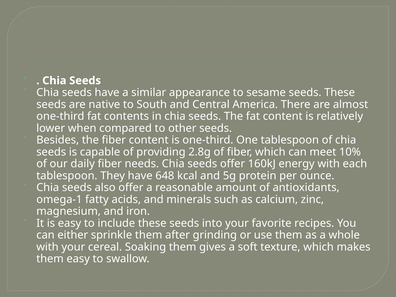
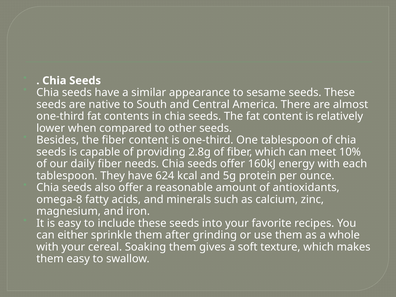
648: 648 -> 624 (165, 176)
omega-1: omega-1 -> omega-8 (59, 199)
